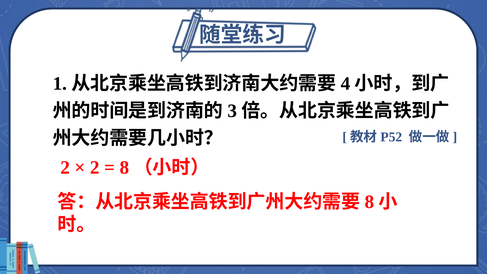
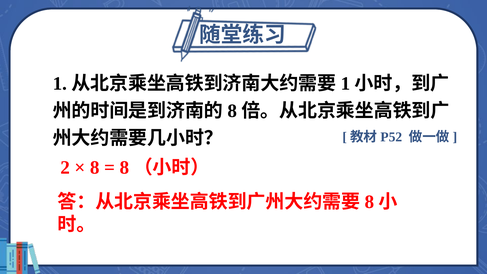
4: 4 -> 1 (345, 84)
3: 3 -> 8 (232, 111)
2: 2 -> 8 (95, 167)
